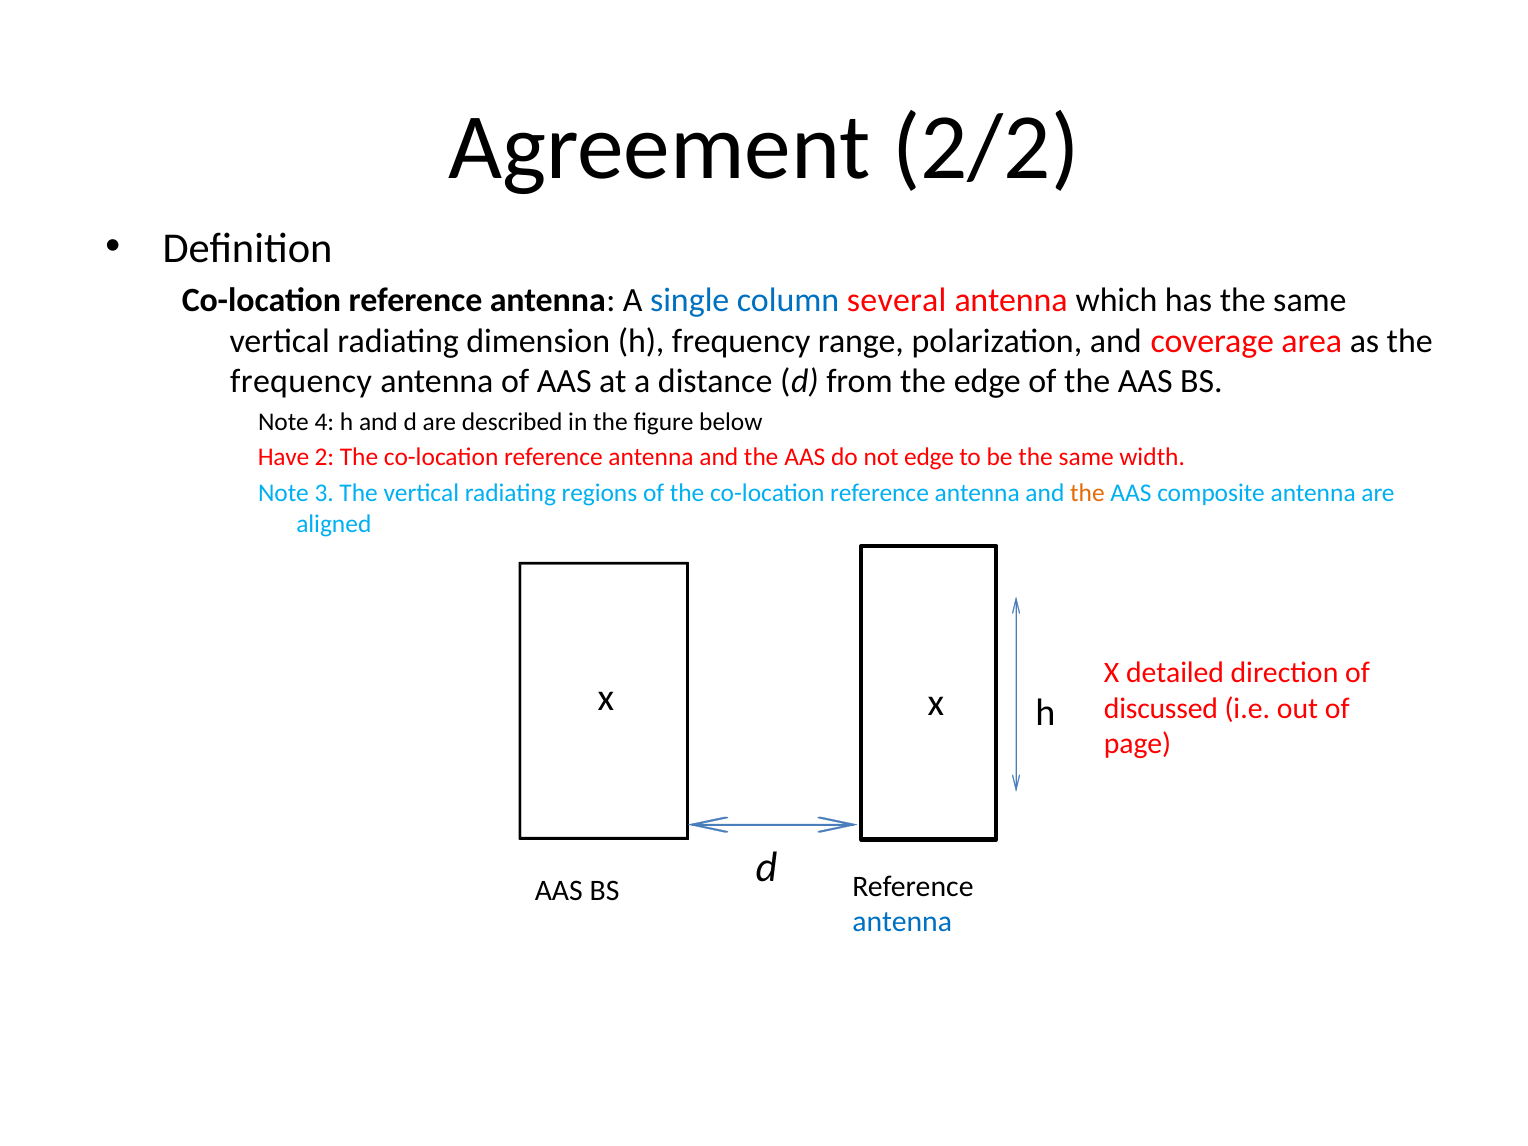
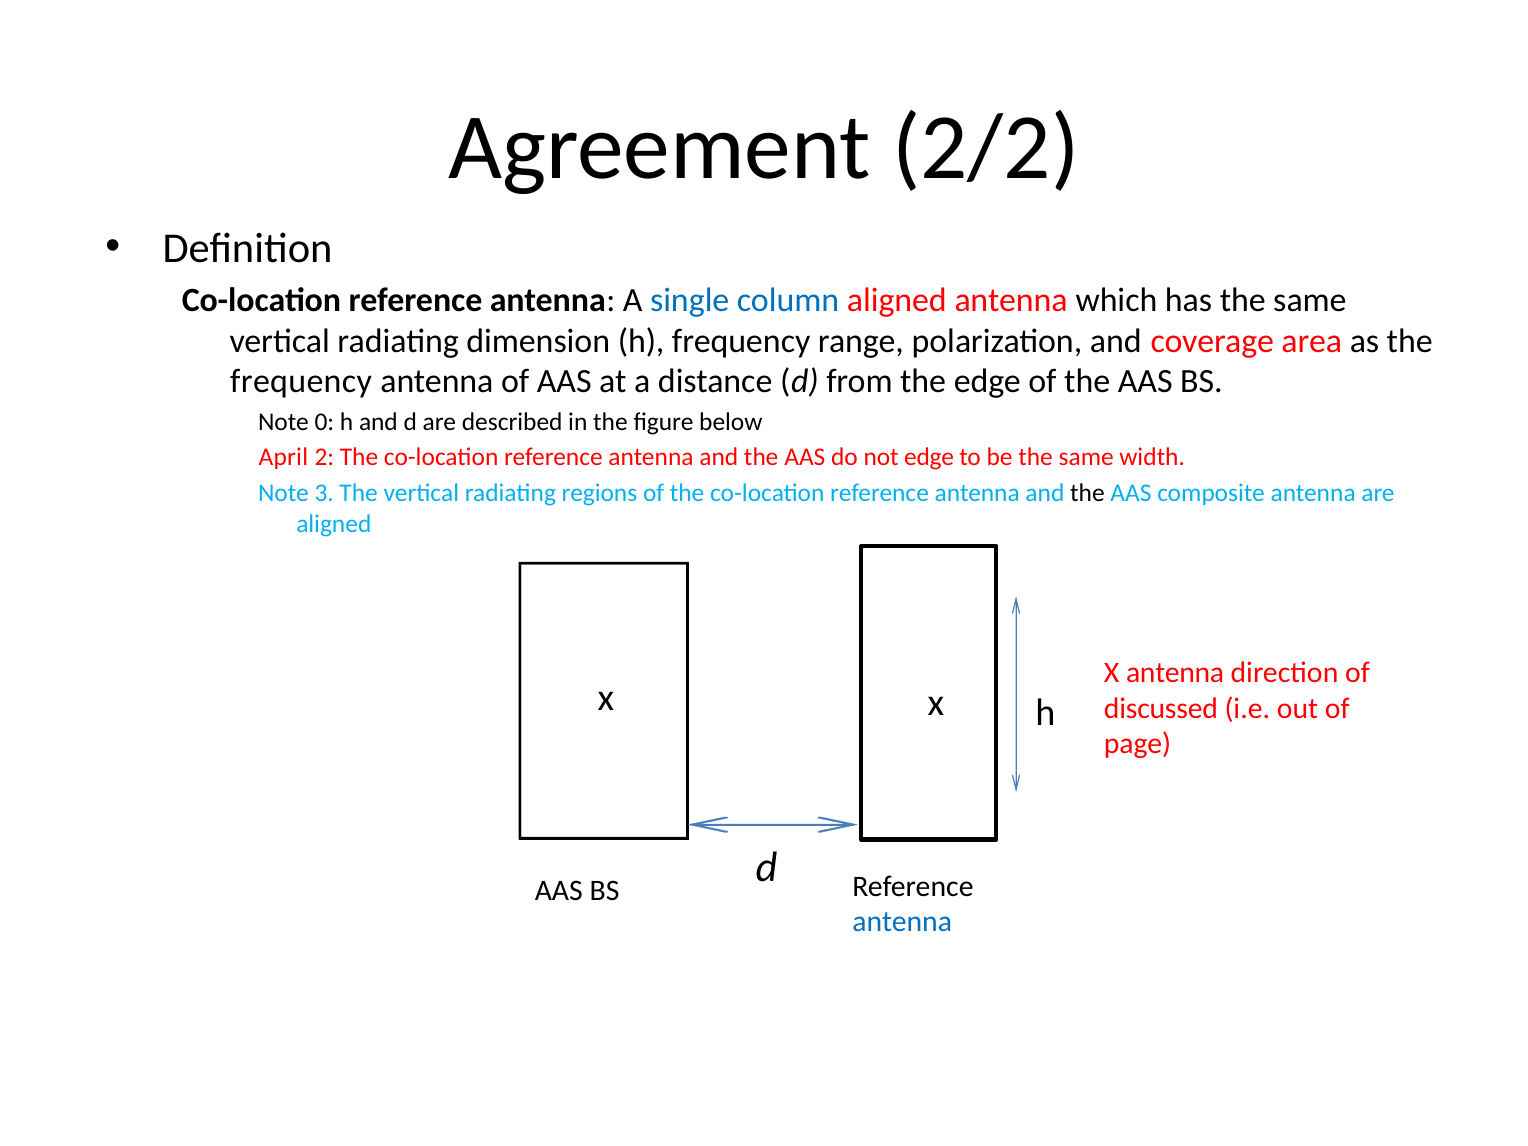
column several: several -> aligned (897, 300)
4: 4 -> 0 (324, 422)
Have: Have -> April (283, 457)
the colour: orange -> black (1087, 493)
X detailed: detailed -> antenna (1175, 673)
